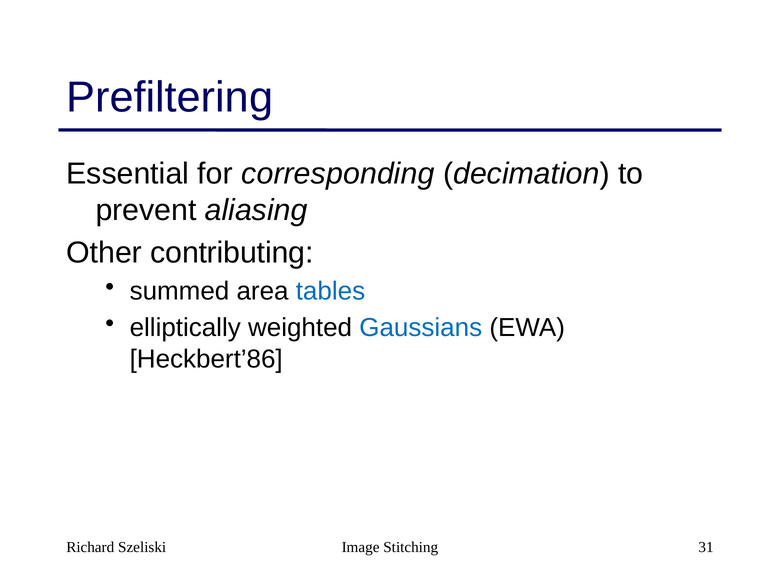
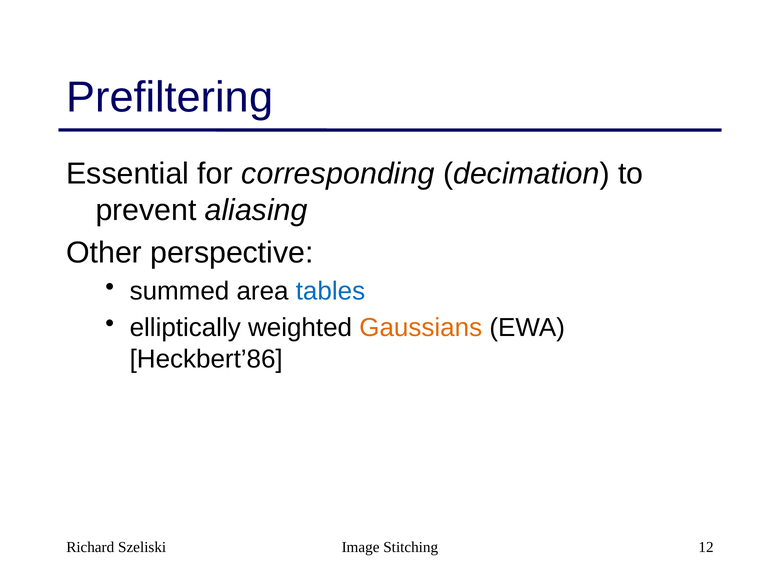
contributing: contributing -> perspective (232, 253)
Gaussians colour: blue -> orange (421, 328)
31: 31 -> 12 (706, 547)
